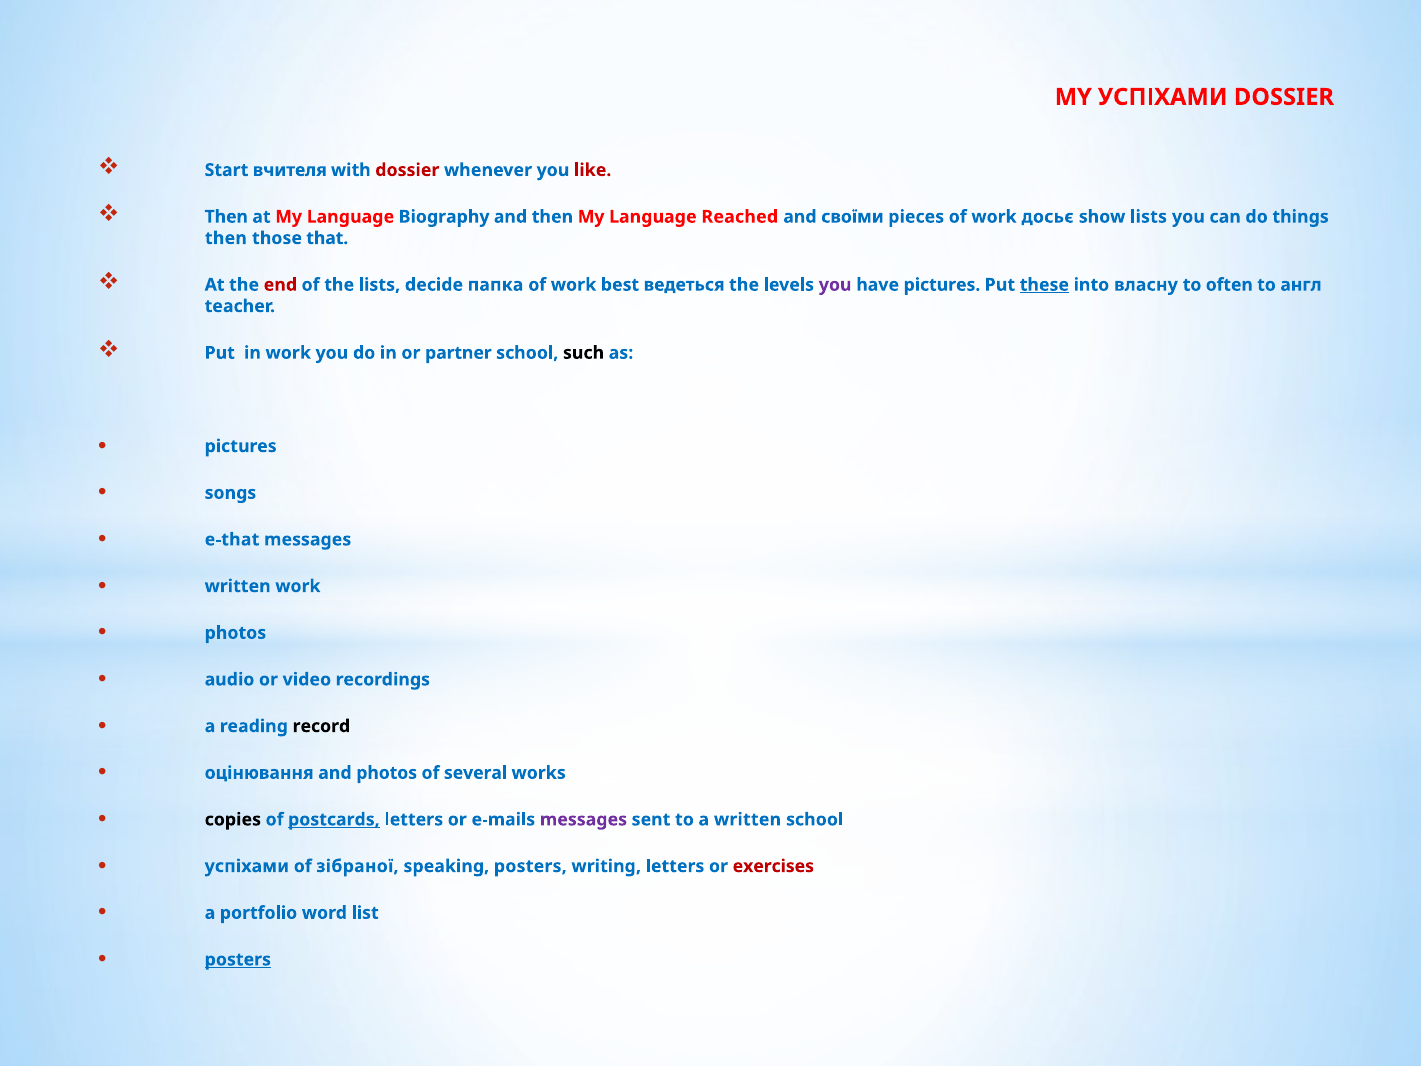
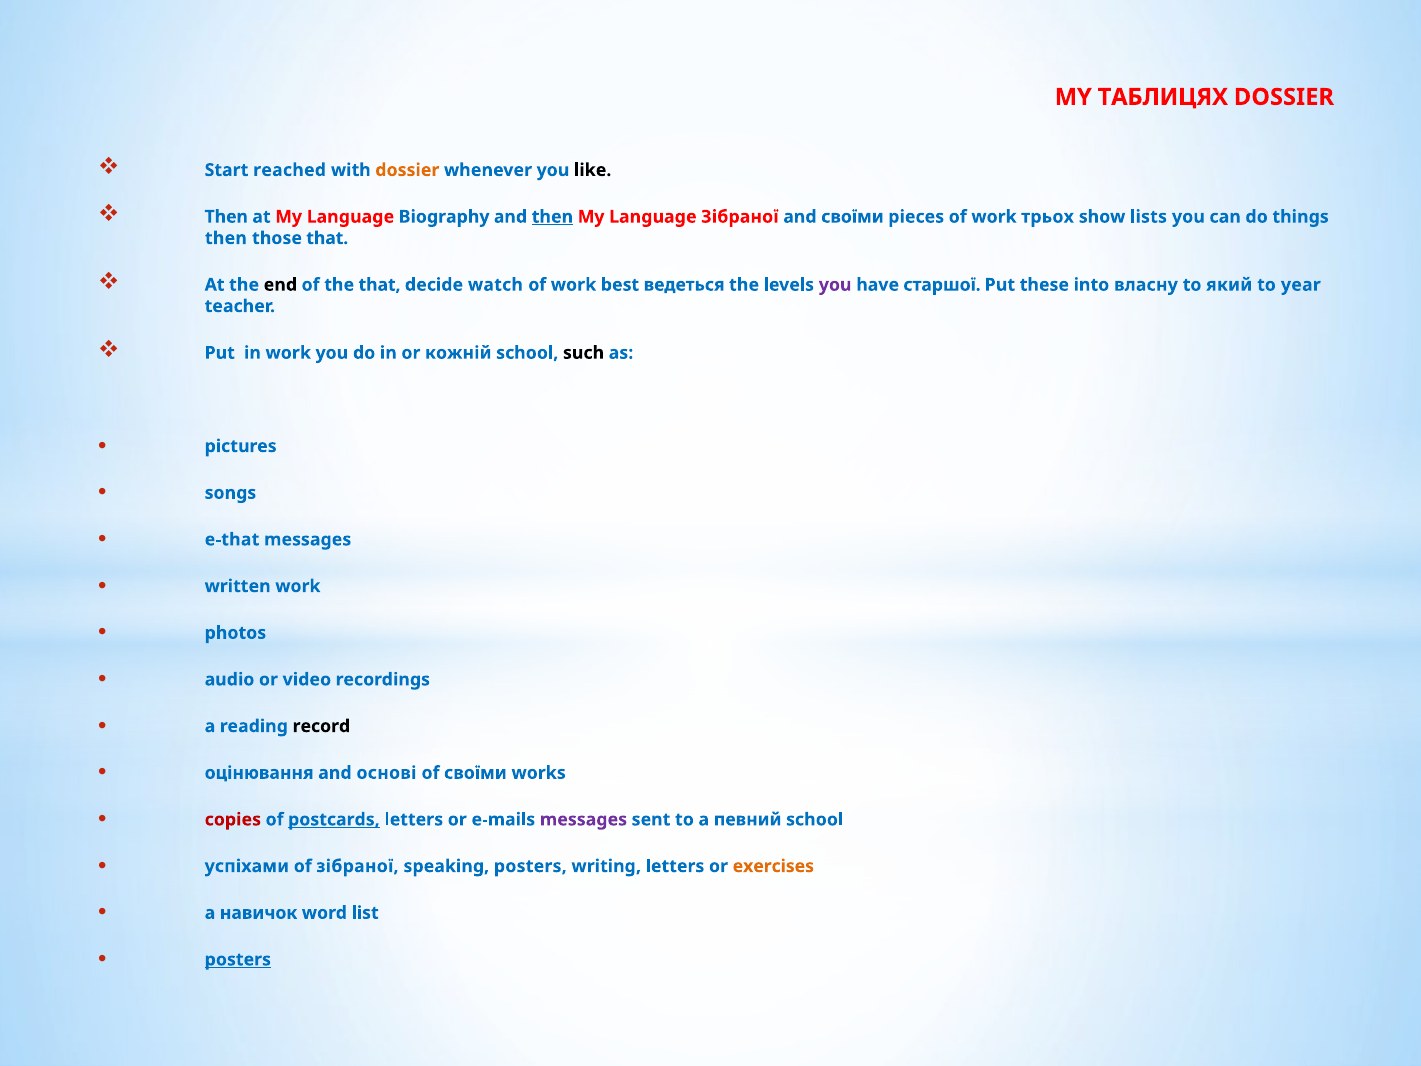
MY УСПІХАМИ: УСПІХАМИ -> ТАБЛИЦЯХ (1163, 97)
вчителя: вчителя -> reached (290, 170)
dossier colour: red -> orange (407, 170)
like colour: red -> black (593, 170)
then underline: none -> present (552, 217)
Language Reached: Reached -> Зібраної (740, 217)
досьє: досьє -> трьох (1048, 217)
end colour: red -> black (280, 285)
the lists: lists -> that (380, 285)
папка: папка -> watch (495, 285)
have pictures: pictures -> старшої (942, 285)
these underline: present -> none (1044, 285)
often: often -> який (1229, 285)
англ: англ -> year (1301, 285)
partner: partner -> кожній (458, 353)
and photos: photos -> основі (386, 773)
of several: several -> своїми (475, 773)
copies colour: black -> red (233, 819)
a written: written -> певний (748, 819)
exercises colour: red -> orange (773, 866)
portfolio: portfolio -> навичок (259, 913)
